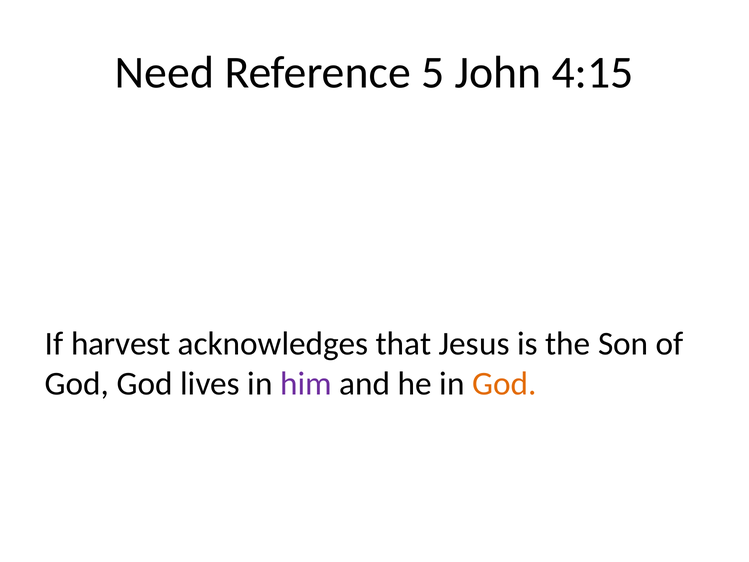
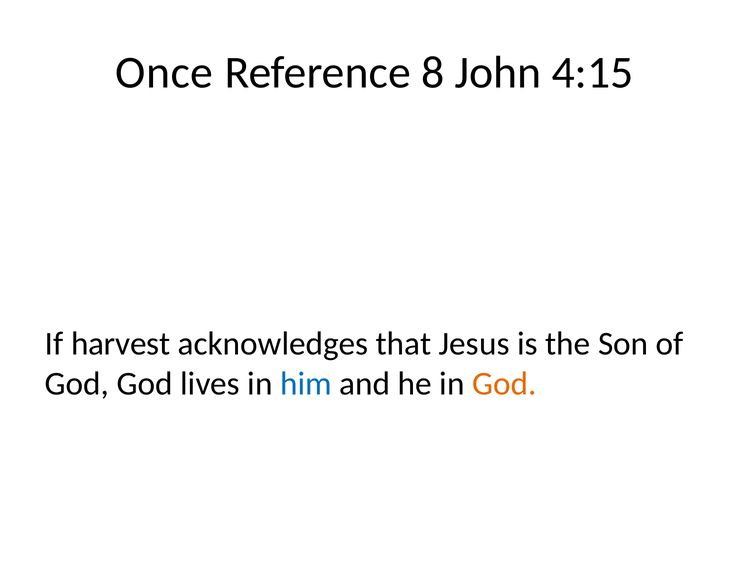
Need: Need -> Once (164, 73)
5: 5 -> 8 (433, 73)
him colour: purple -> blue (306, 384)
